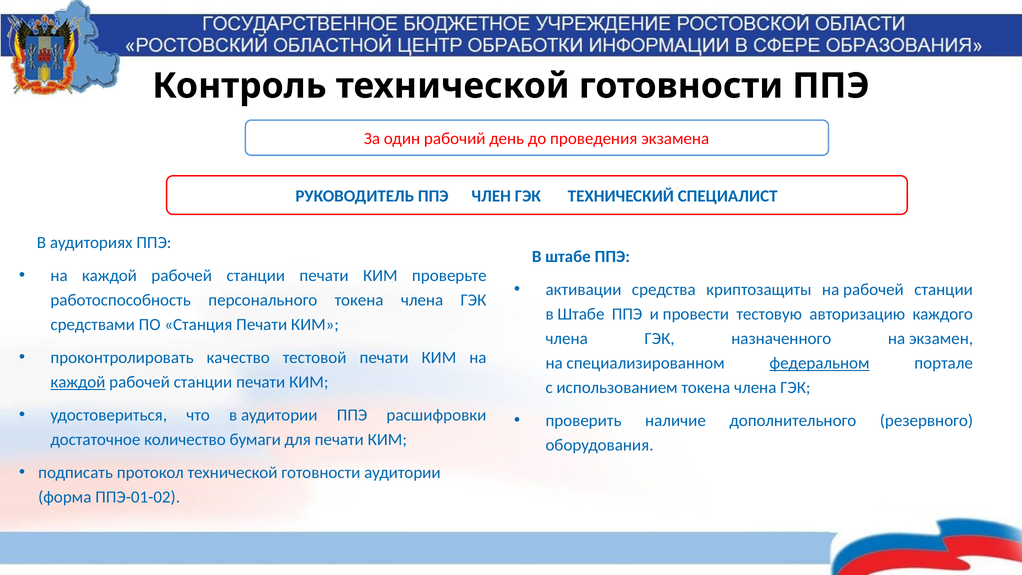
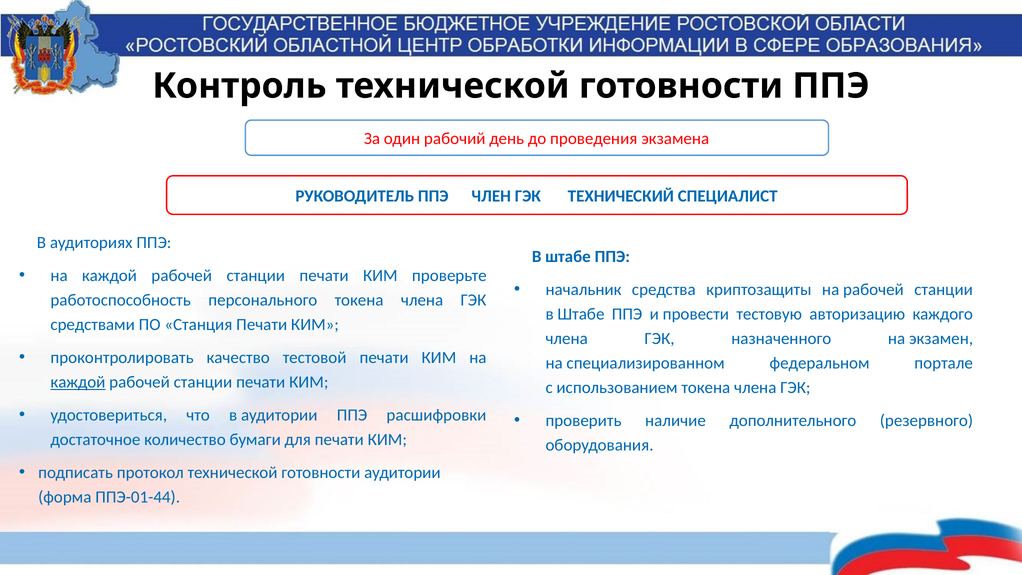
активации: активации -> начальник (584, 290)
федеральном underline: present -> none (820, 363)
ППЭ-01-02: ППЭ-01-02 -> ППЭ-01-44 (138, 497)
